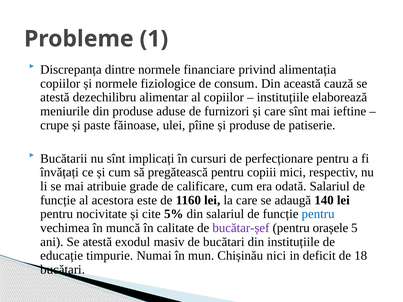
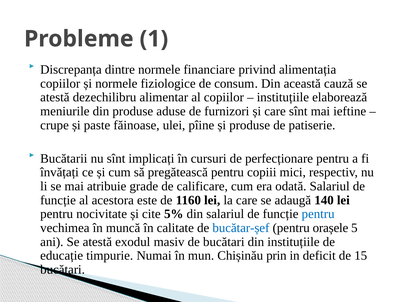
bucătar-șef colour: purple -> blue (241, 228)
nici: nici -> prin (276, 256)
18: 18 -> 15 (361, 256)
